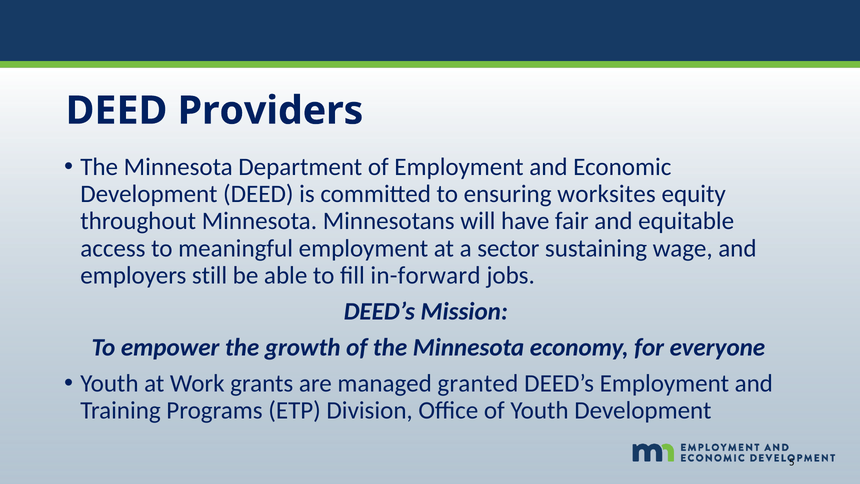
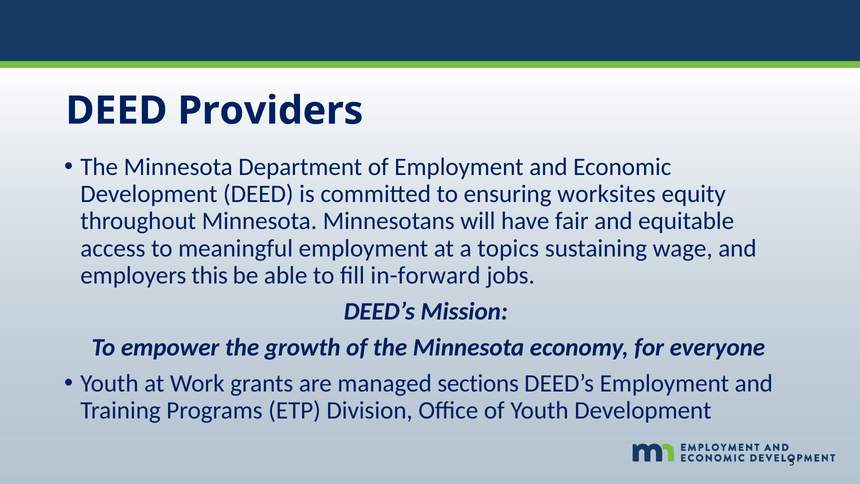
sector: sector -> topics (508, 248)
still: still -> this (210, 275)
granted: granted -> sections (478, 383)
